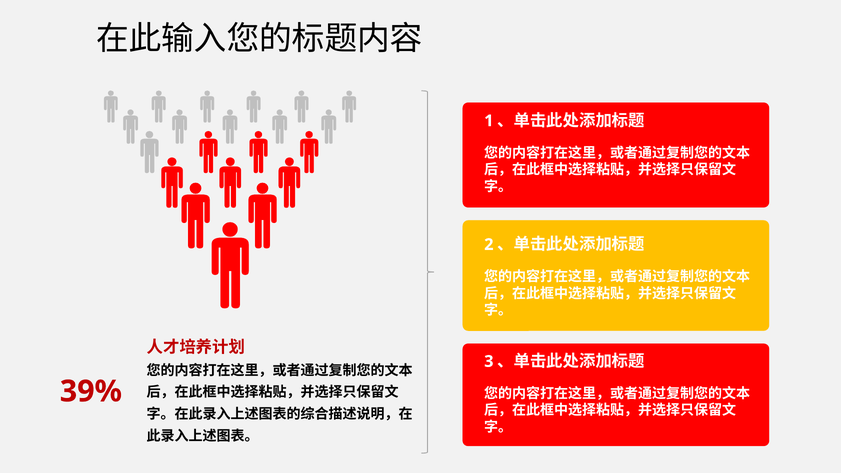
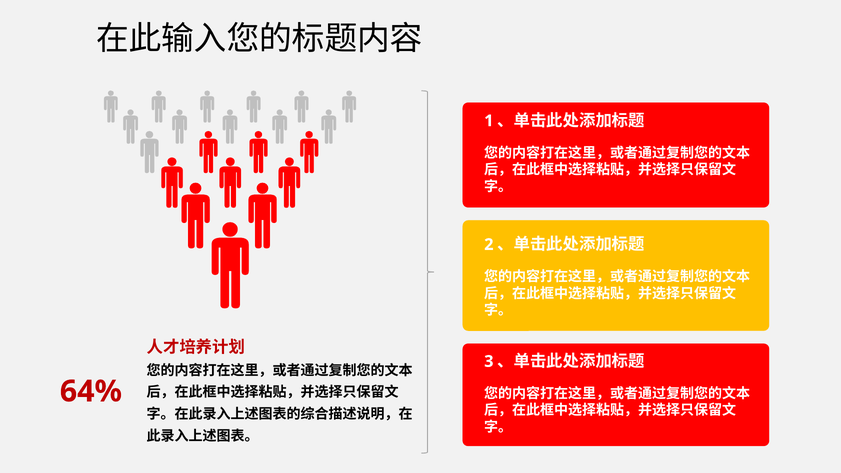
39%: 39% -> 64% (91, 391)
